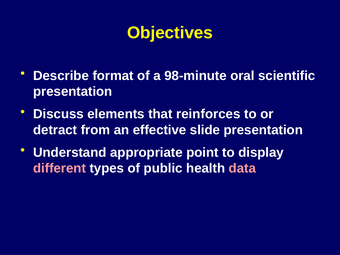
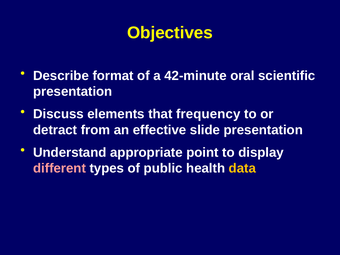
98-minute: 98-minute -> 42-minute (195, 76)
reinforces: reinforces -> frequency (208, 114)
data colour: pink -> yellow (242, 168)
